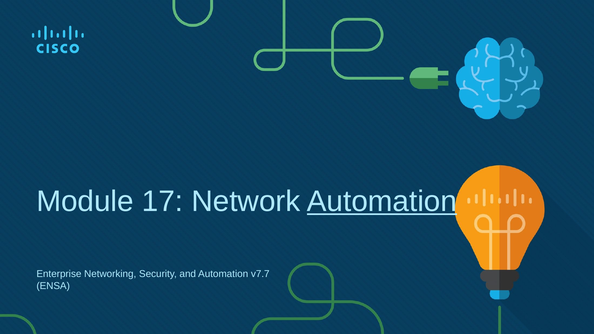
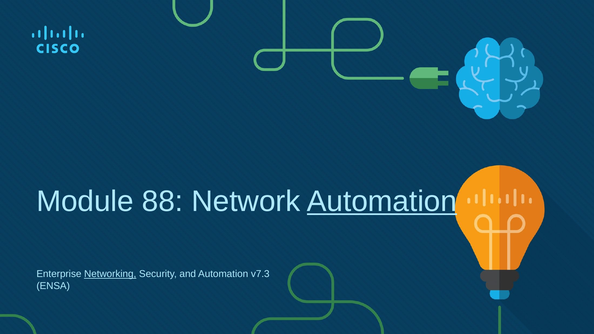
17: 17 -> 88 (163, 201)
Networking underline: none -> present (110, 274)
v7.7: v7.7 -> v7.3 (260, 274)
